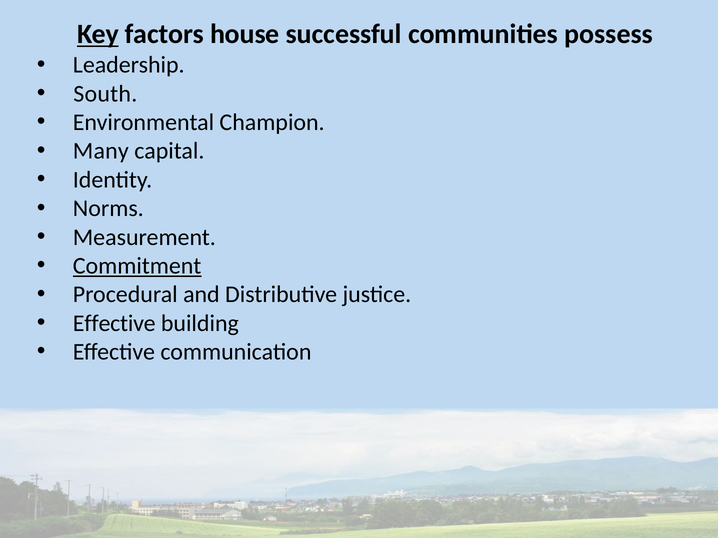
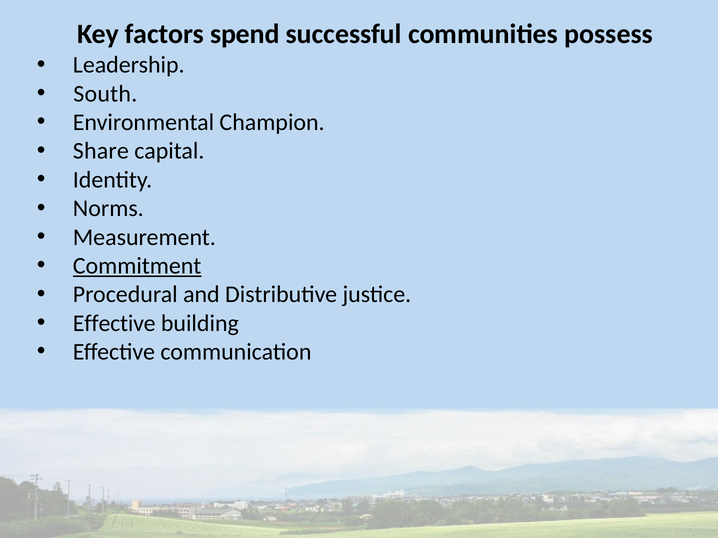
Key underline: present -> none (98, 34)
house: house -> spend (245, 34)
Many: Many -> Share (101, 151)
